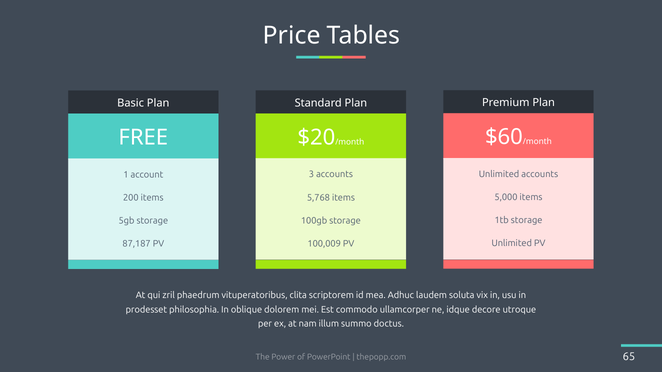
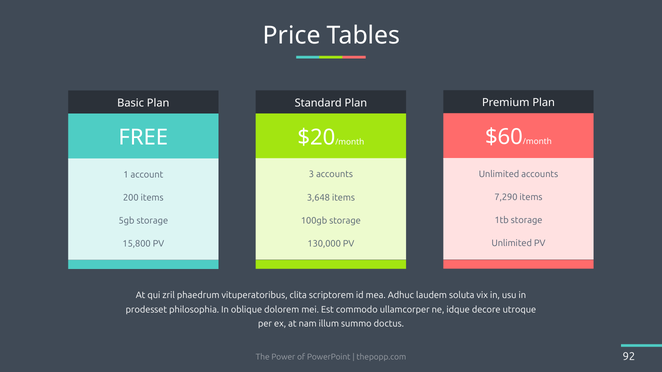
5,000: 5,000 -> 7,290 (506, 198)
5,768: 5,768 -> 3,648 (318, 198)
100,009: 100,009 -> 130,000 (324, 244)
87,187: 87,187 -> 15,800 (137, 244)
65: 65 -> 92 (629, 357)
